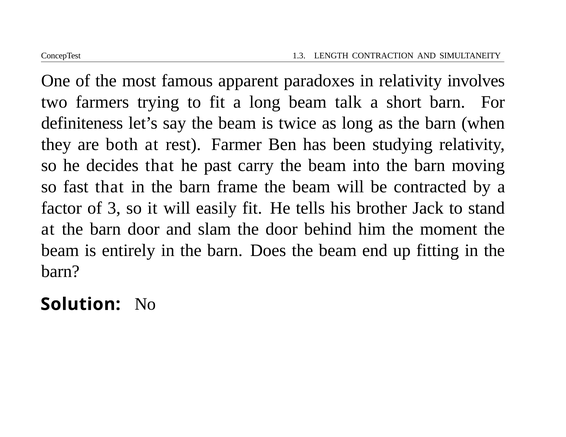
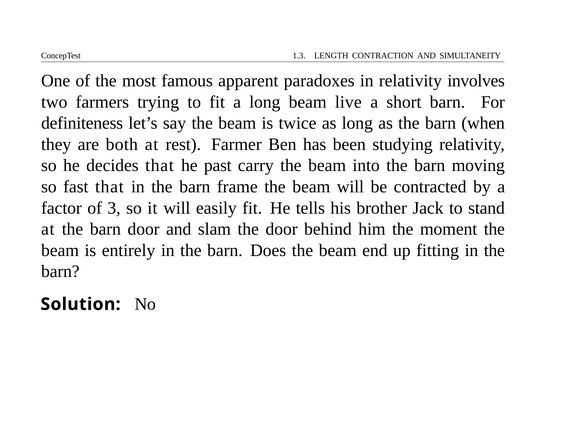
talk: talk -> live (348, 102)
